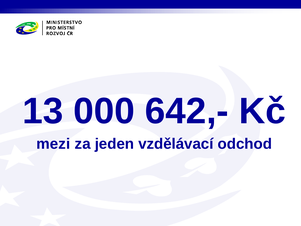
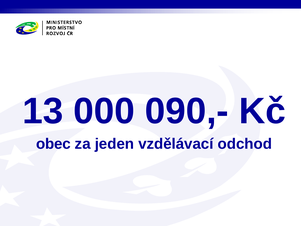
642,-: 642,- -> 090,- (187, 111)
mezi: mezi -> obec (54, 144)
